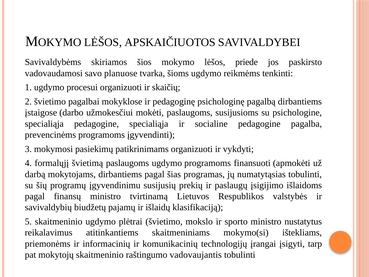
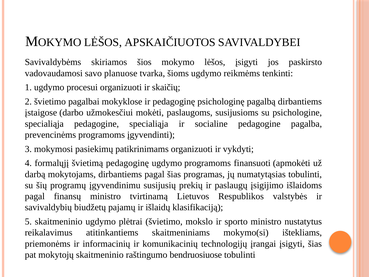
lėšos priede: priede -> įsigyti (247, 62)
švietimą paslaugoms: paslaugoms -> pedagoginę (127, 163)
įsigyti tarp: tarp -> šias (315, 244)
vadovaujantis: vadovaujantis -> bendruosiuose (196, 255)
